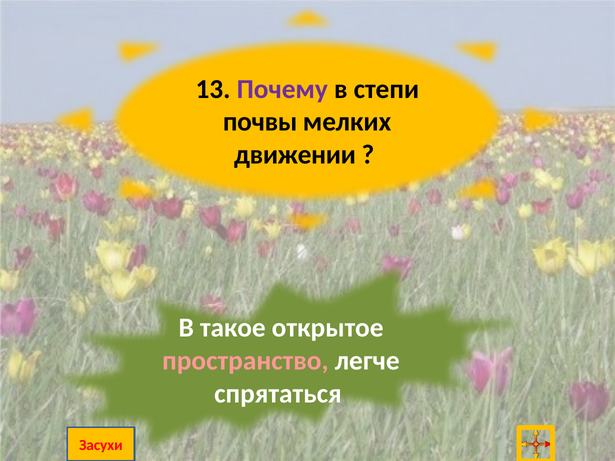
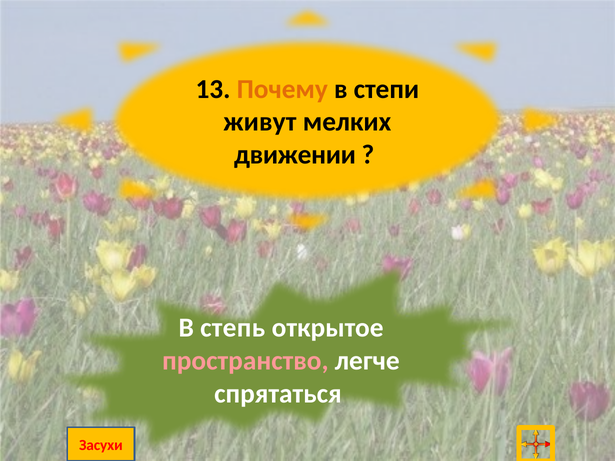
Почему colour: purple -> orange (282, 89)
почвы: почвы -> живут (260, 122)
такое: такое -> степь (233, 328)
